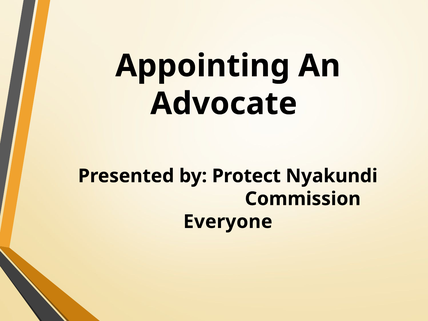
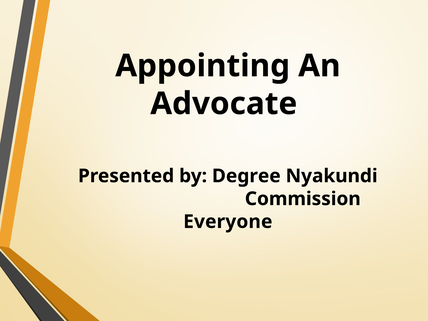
Protect: Protect -> Degree (246, 176)
